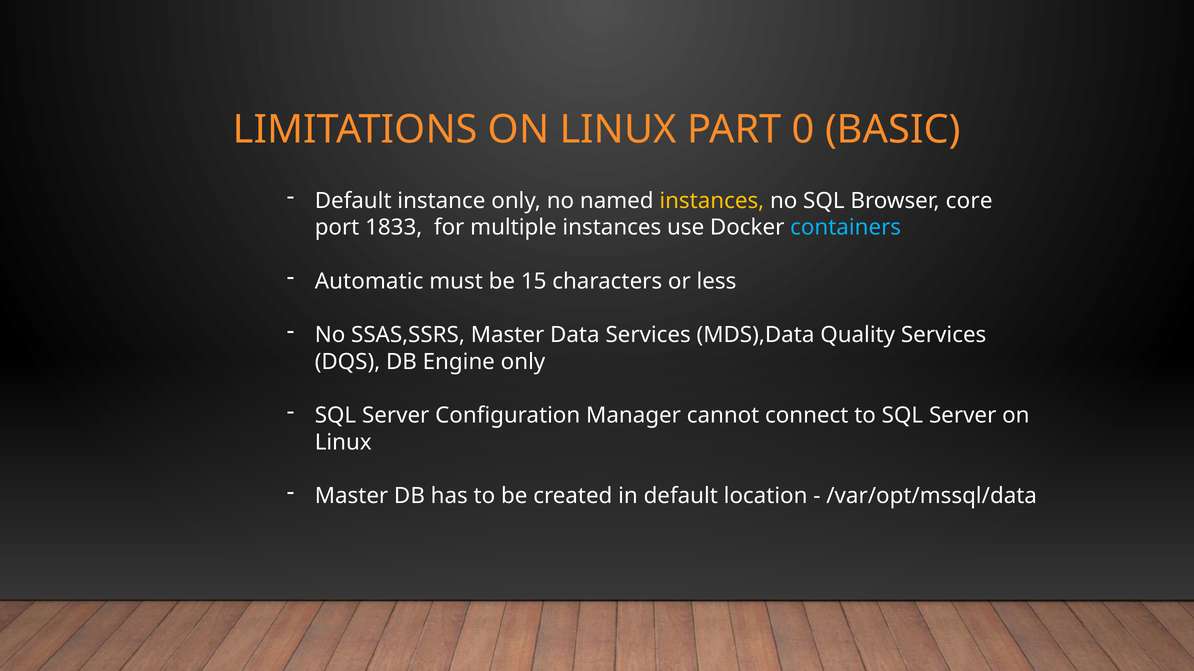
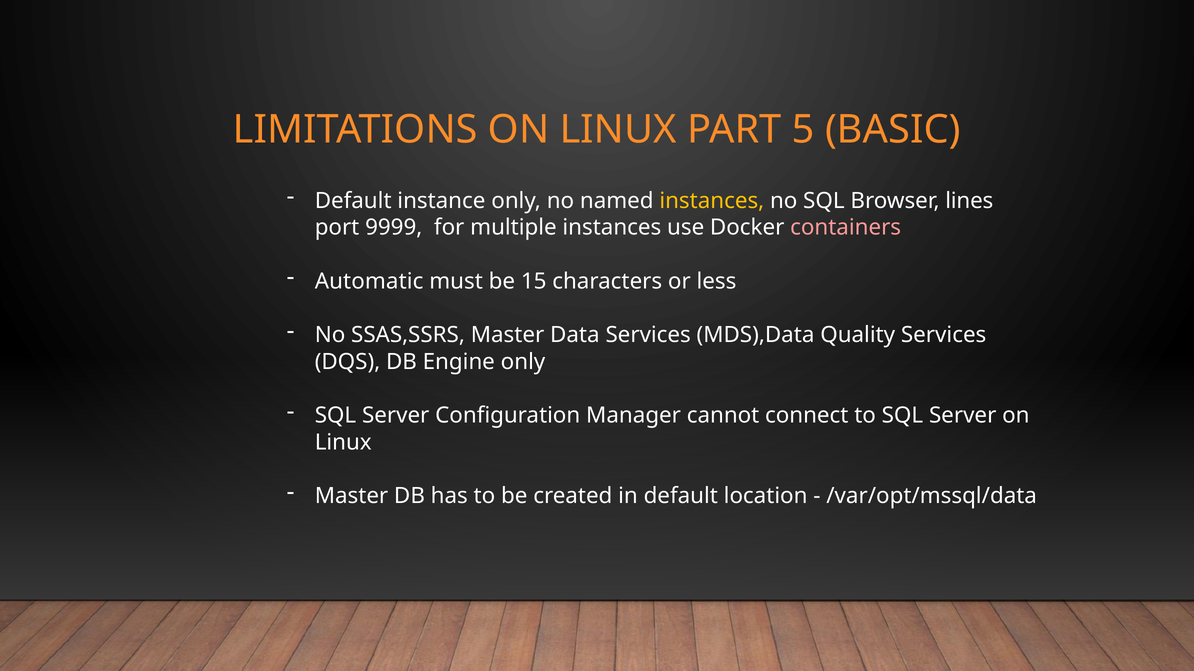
0: 0 -> 5 (803, 130)
core: core -> lines (969, 201)
1833: 1833 -> 9999 (394, 228)
containers colour: light blue -> pink (846, 228)
